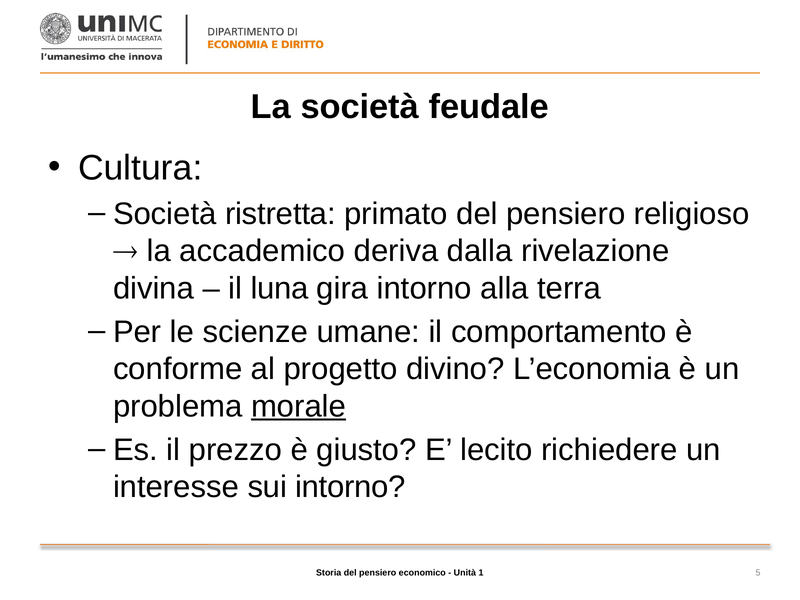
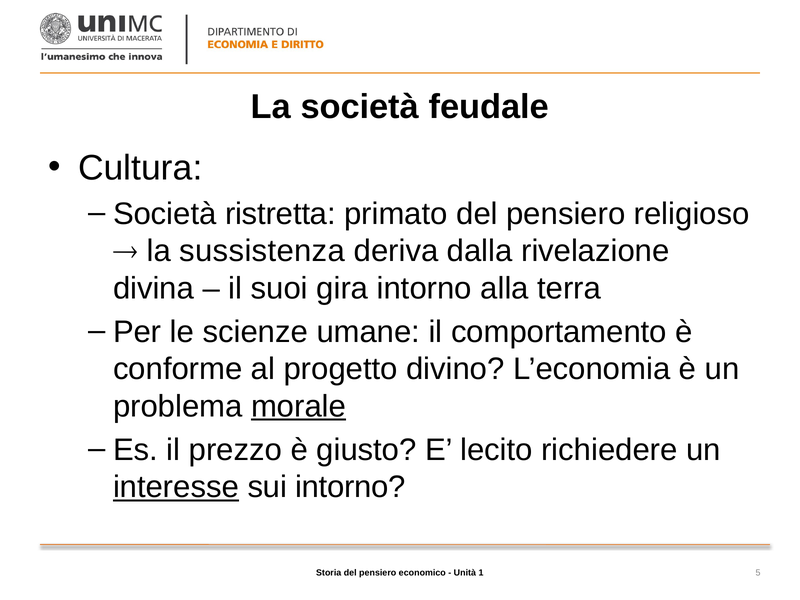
accademico: accademico -> sussistenza (262, 251)
luna: luna -> suoi (279, 288)
interesse underline: none -> present (176, 487)
